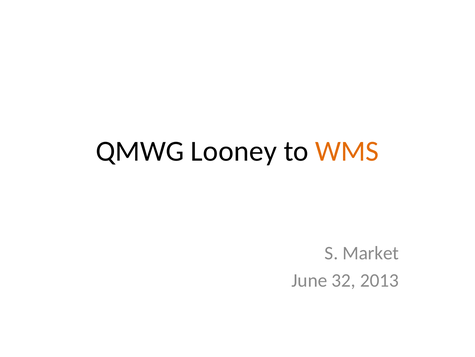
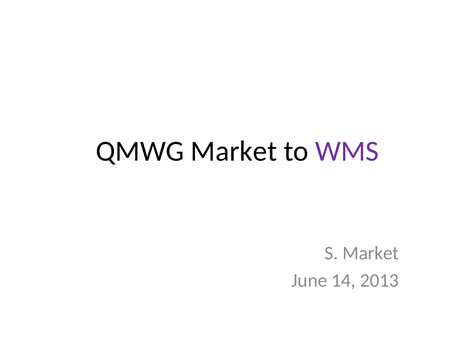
QMWG Looney: Looney -> Market (234, 151)
WMS colour: orange -> purple (347, 151)
32: 32 -> 14 (344, 280)
